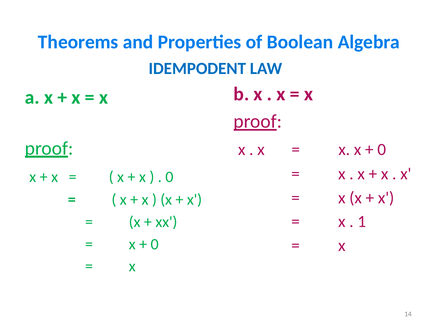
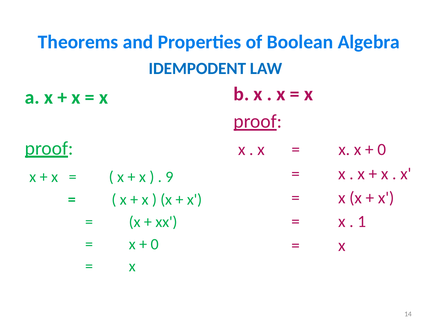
0: 0 -> 9 (169, 177)
